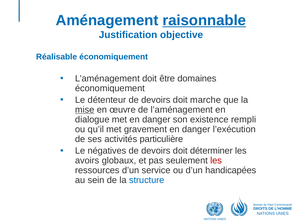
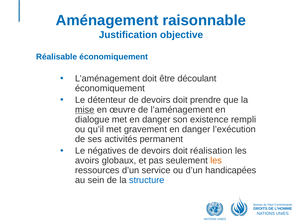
raisonnable underline: present -> none (204, 20)
domaines: domaines -> découlant (197, 79)
marche: marche -> prendre (206, 100)
particulière: particulière -> permanent (161, 139)
déterminer: déterminer -> réalisation (211, 151)
les colour: red -> orange (216, 161)
